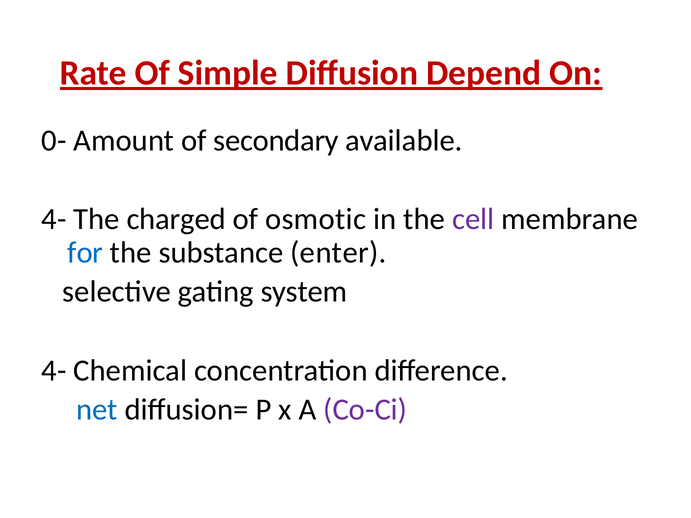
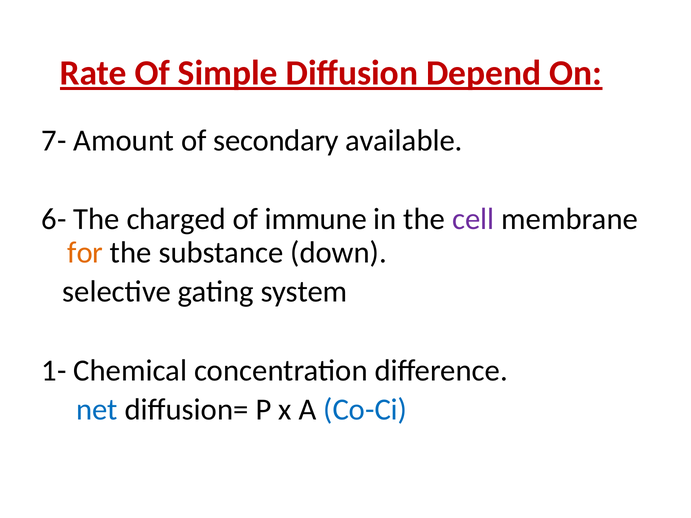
0-: 0- -> 7- (54, 141)
4-: 4- -> 6- (54, 219)
osmotic: osmotic -> immune (316, 219)
for colour: blue -> orange (85, 253)
enter: enter -> down (339, 253)
4-: 4- -> 1- (54, 371)
Co-Ci colour: purple -> blue (365, 410)
